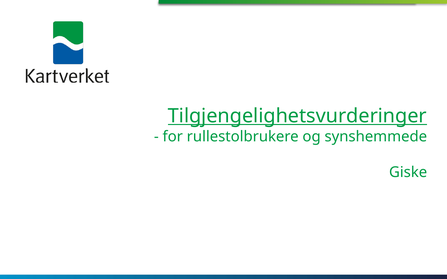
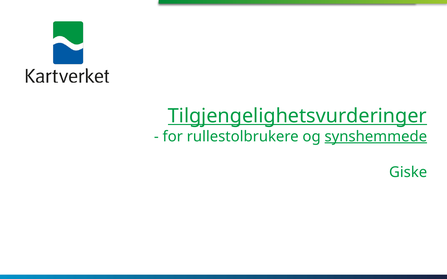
synshemmede underline: none -> present (376, 137)
